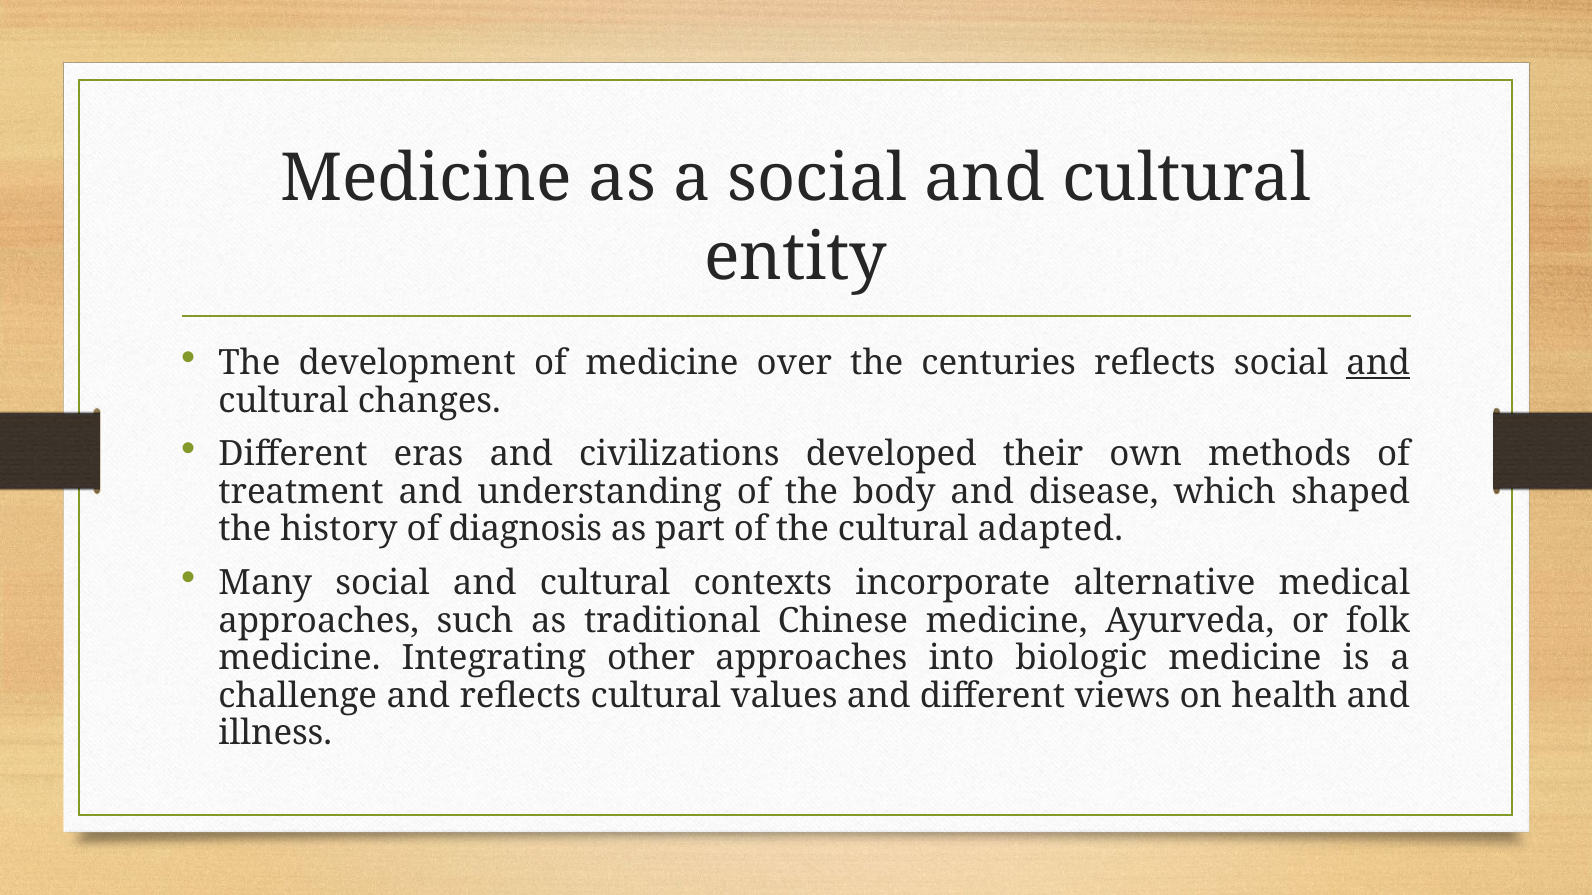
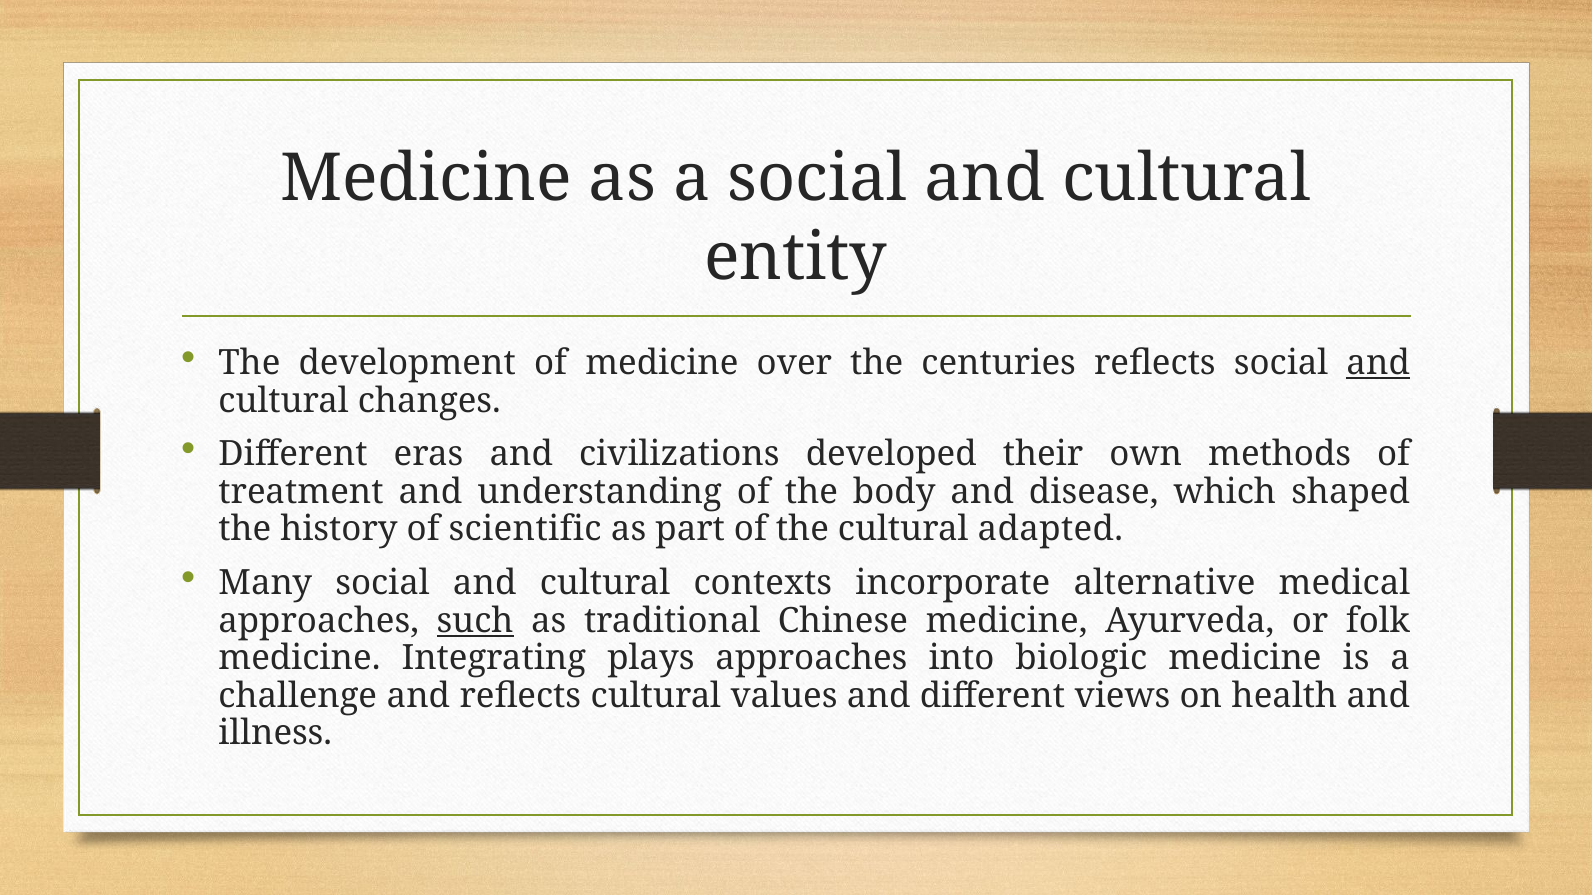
diagnosis: diagnosis -> scientific (525, 530)
such underline: none -> present (475, 621)
other: other -> plays (651, 659)
